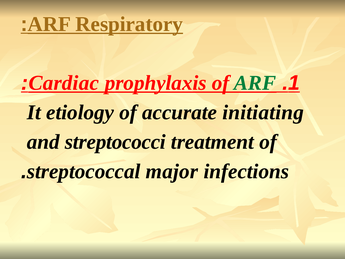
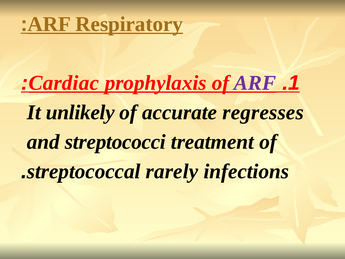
ARF colour: green -> purple (255, 83)
etiology: etiology -> unlikely (80, 112)
initiating: initiating -> regresses (263, 112)
major: major -> rarely (172, 171)
